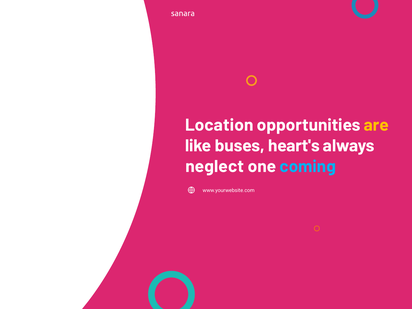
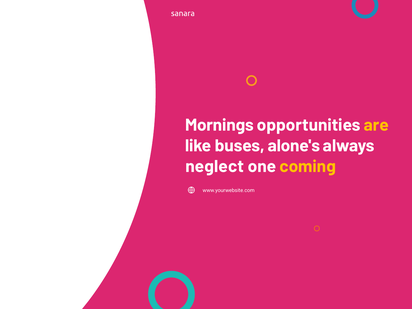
Location: Location -> Mornings (219, 125)
heart's: heart's -> alone's (294, 146)
coming colour: light blue -> yellow (308, 166)
